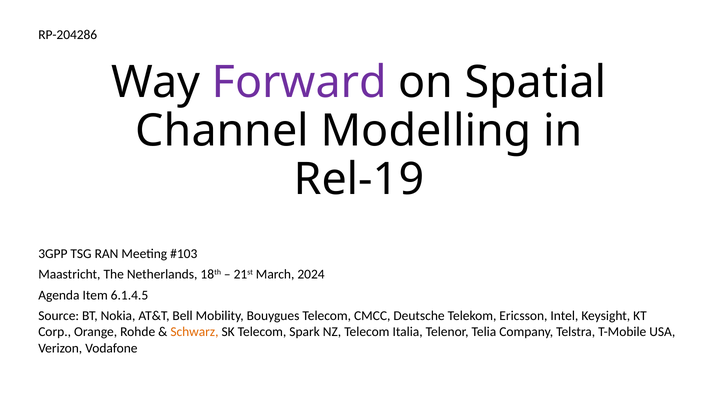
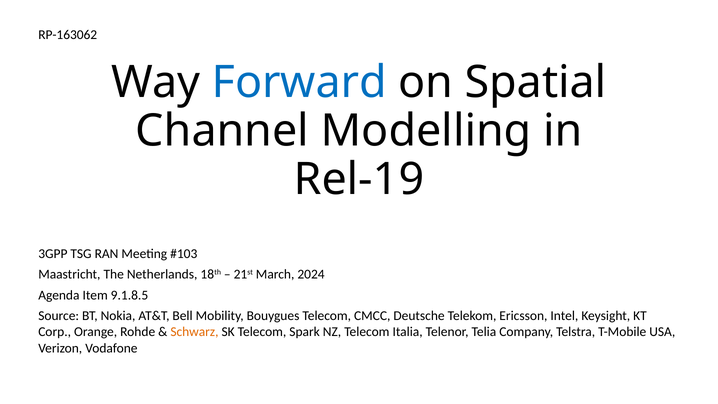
RP-204286: RP-204286 -> RP-163062 (68, 35)
Forward colour: purple -> blue (299, 83)
6.1.4.5: 6.1.4.5 -> 9.1.8.5 (129, 295)
